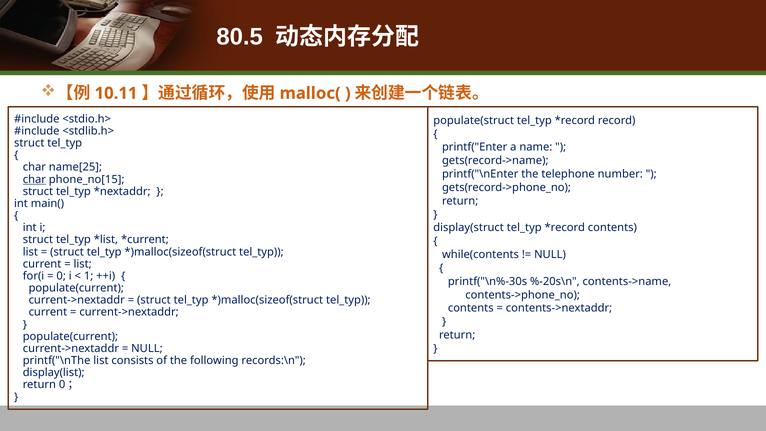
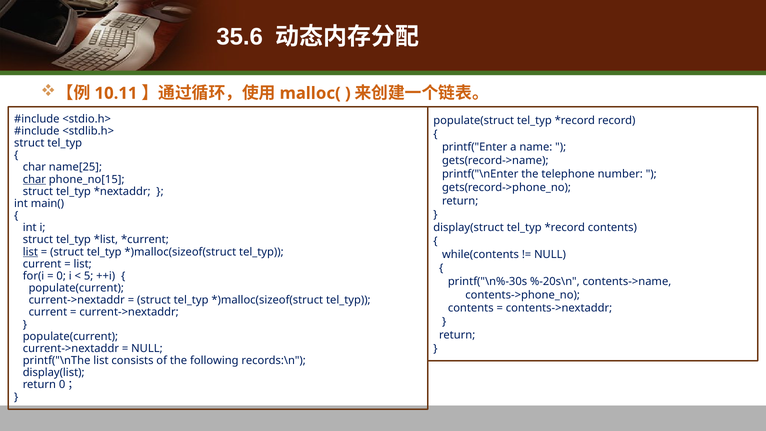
80.5: 80.5 -> 35.6 (240, 37)
list underline: none -> present (30, 252)
1: 1 -> 5 (89, 276)
